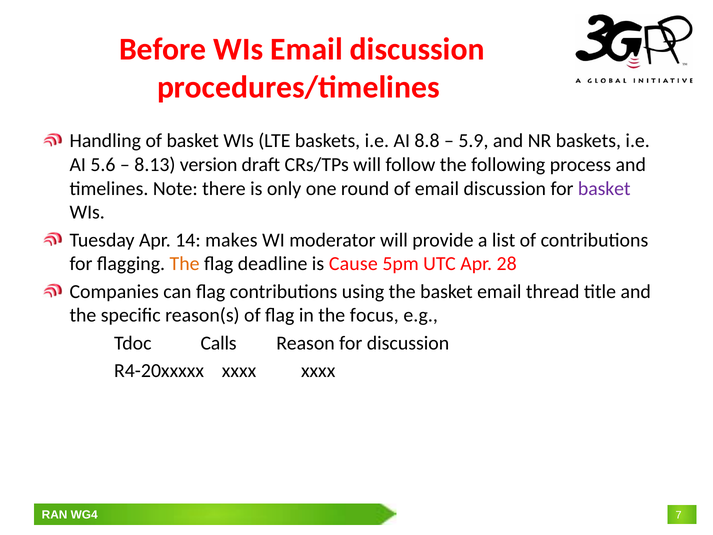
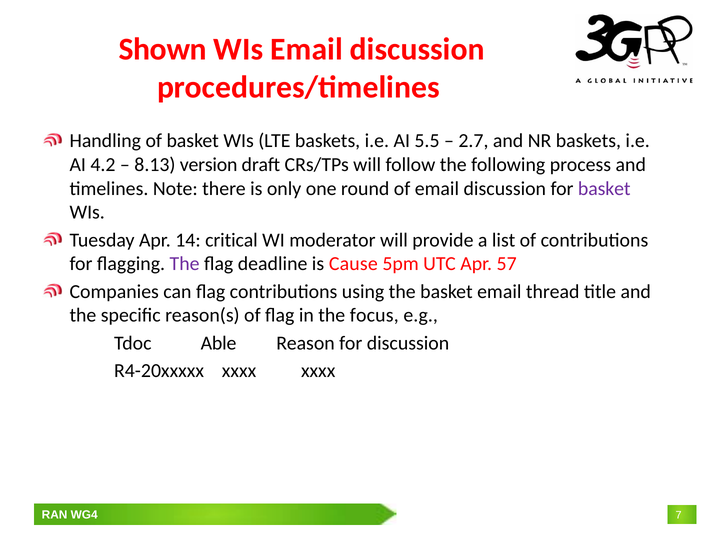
Before: Before -> Shown (163, 49)
8.8: 8.8 -> 5.5 (427, 141)
5.9: 5.9 -> 2.7 (473, 141)
5.6: 5.6 -> 4.2 (103, 165)
makes: makes -> critical (231, 240)
The colour: orange -> purple (185, 264)
28: 28 -> 57 (507, 264)
Calls: Calls -> Able (219, 343)
